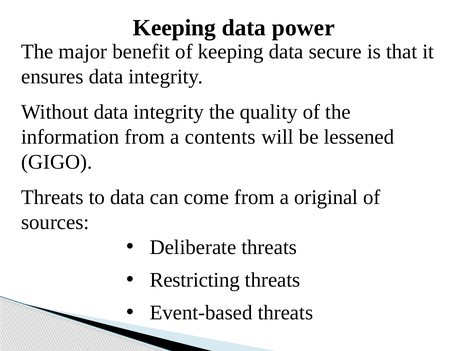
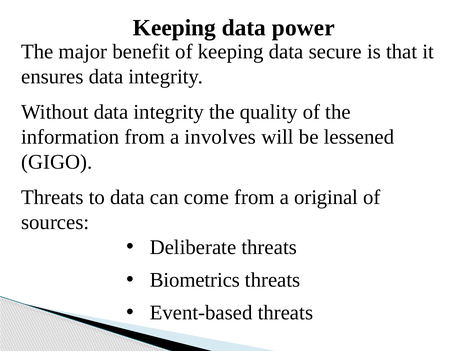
contents: contents -> involves (220, 137)
Restricting: Restricting -> Biometrics (195, 280)
